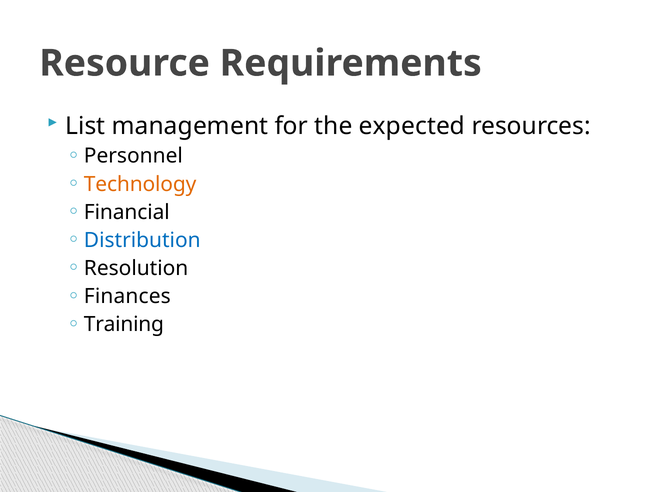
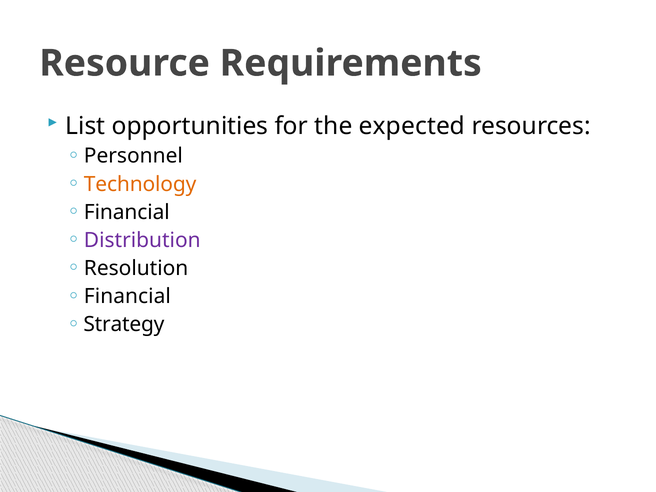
management: management -> opportunities (190, 126)
Distribution colour: blue -> purple (142, 240)
Finances: Finances -> Financial (127, 296)
Training: Training -> Strategy (124, 324)
